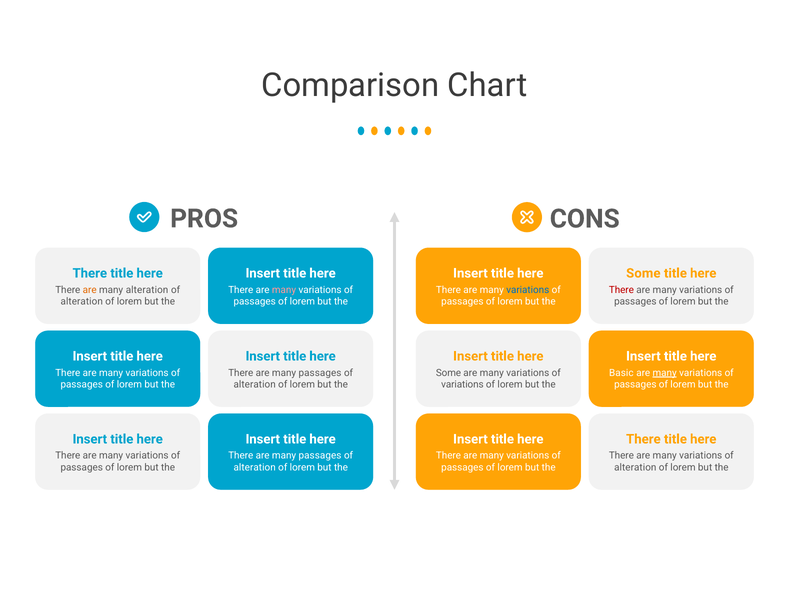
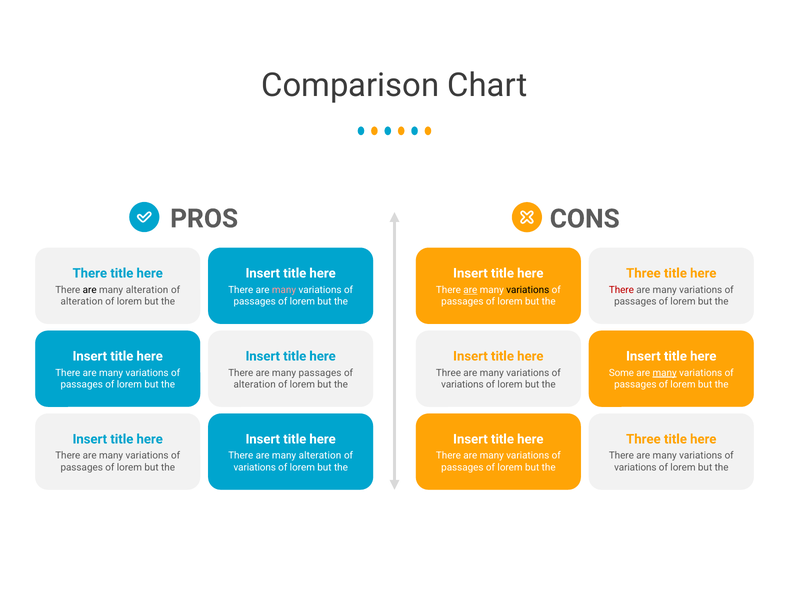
Some: Some -> Three (643, 273)
are colour: orange -> black (90, 290)
are underline: none -> present (470, 290)
variations colour: blue -> black (528, 290)
Some: Some -> Three (448, 373)
Basic: Basic -> Some (621, 373)
There: There -> Three (643, 439)
passages: passages -> alteration (320, 455)
alteration: alteration -> variations (255, 467)
alteration: alteration -> variations (635, 467)
